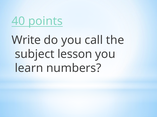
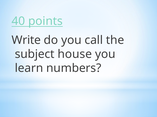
lesson: lesson -> house (75, 54)
